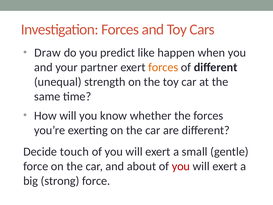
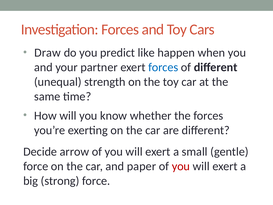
forces colour: orange -> blue (163, 67)
touch: touch -> arrow (74, 151)
about: about -> paper (141, 166)
